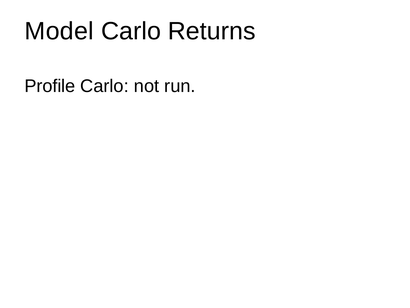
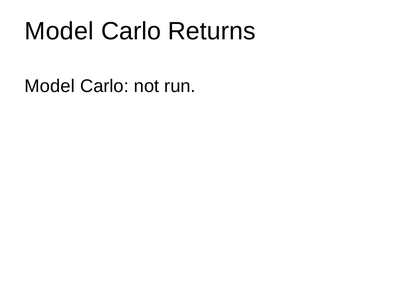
Profile: Profile -> Model (50, 86)
